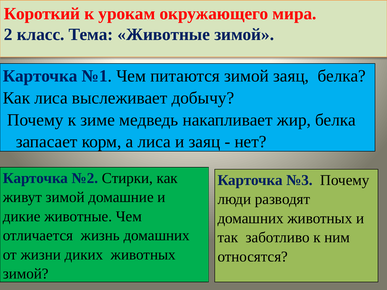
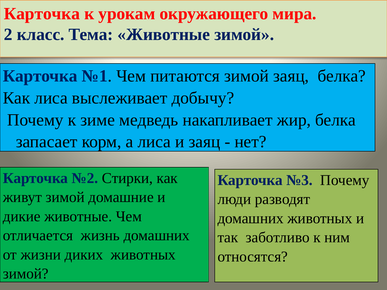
Короткий: Короткий -> Карточка (42, 14)
